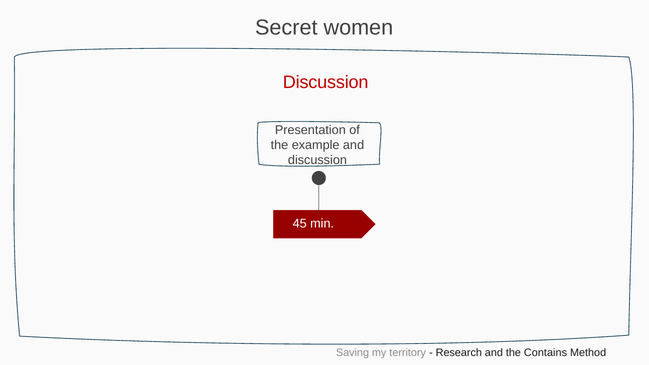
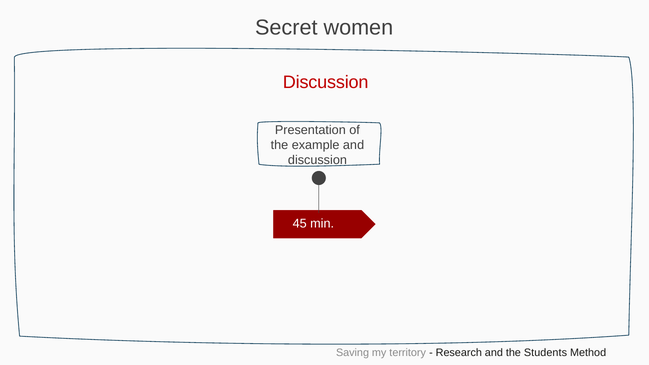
Contains: Contains -> Students (545, 353)
